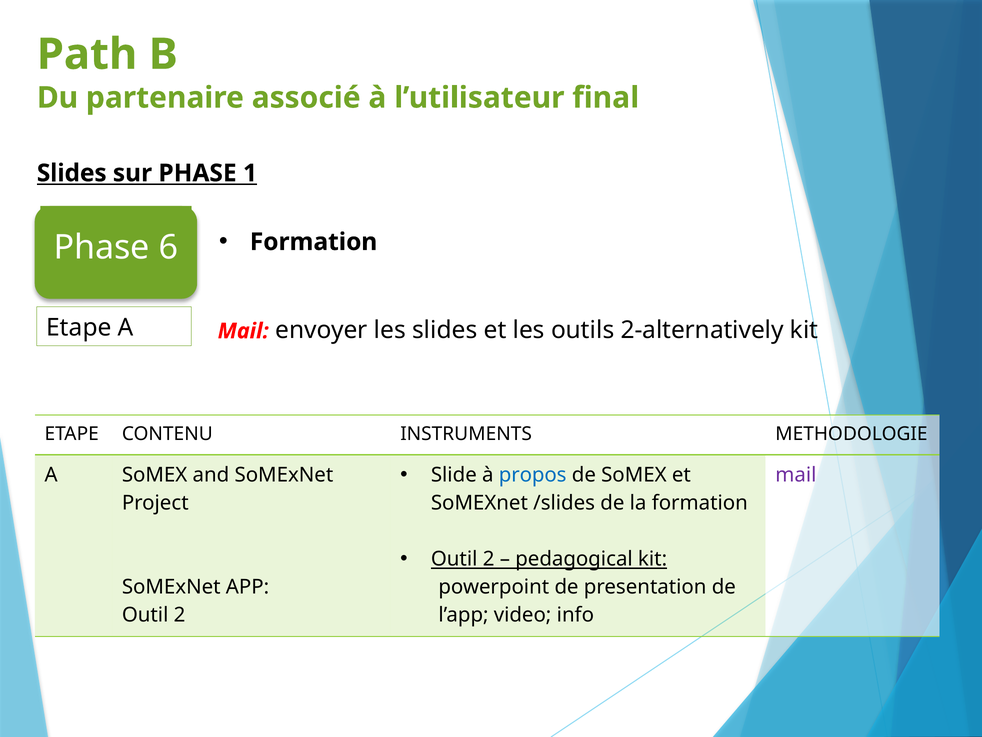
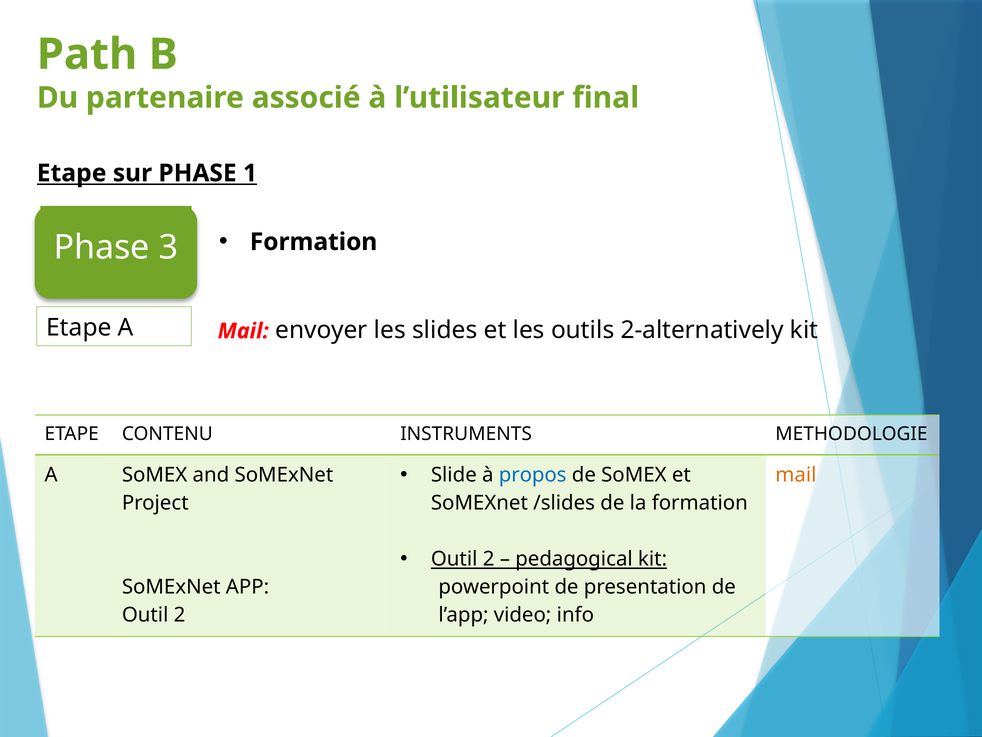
Slides: Slides -> Etape (72, 173)
6: 6 -> 3 (168, 248)
mail colour: purple -> orange (796, 475)
